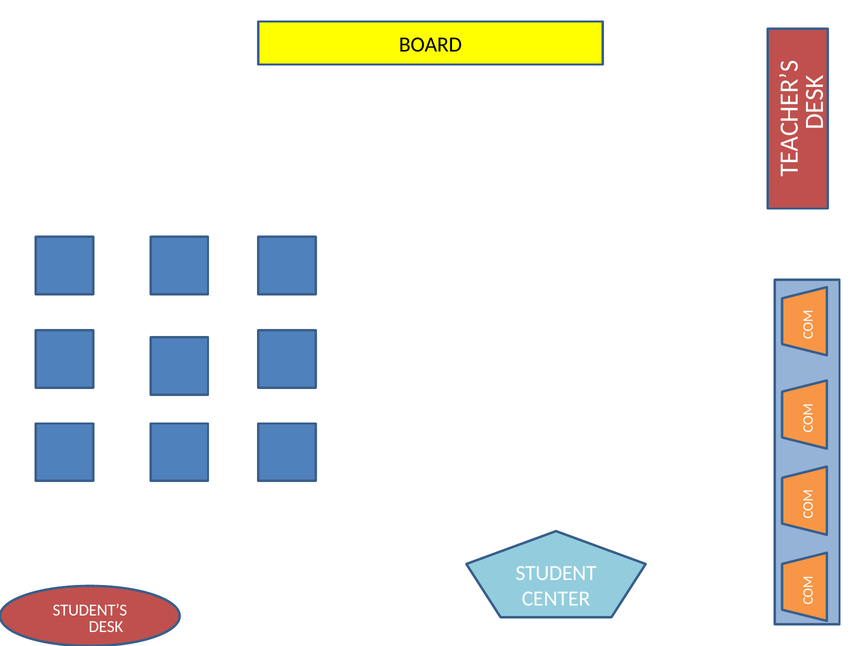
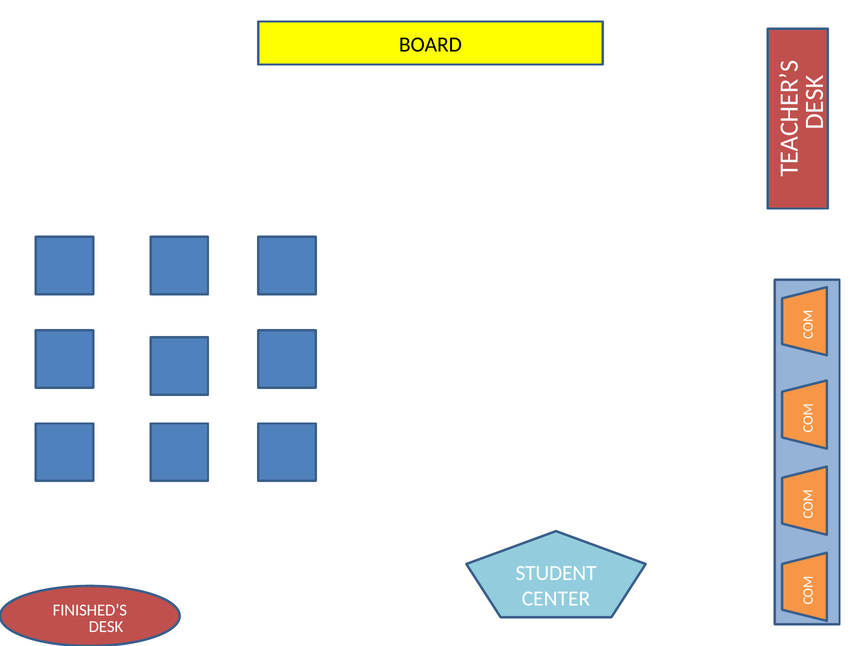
STUDENT’S: STUDENT’S -> FINISHED’S (90, 610)
